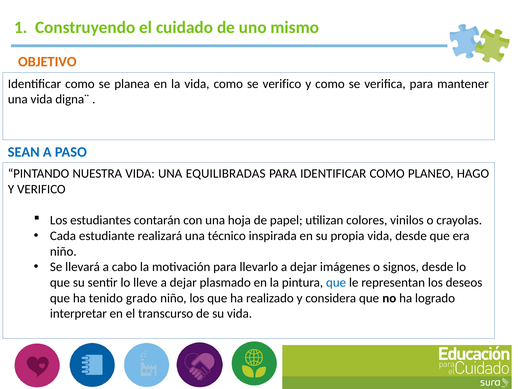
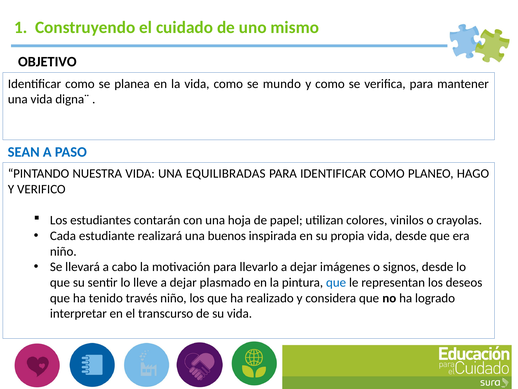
OBJETIVO colour: orange -> black (47, 62)
se verifico: verifico -> mundo (282, 84)
técnico: técnico -> buenos (227, 236)
grado: grado -> través (142, 298)
